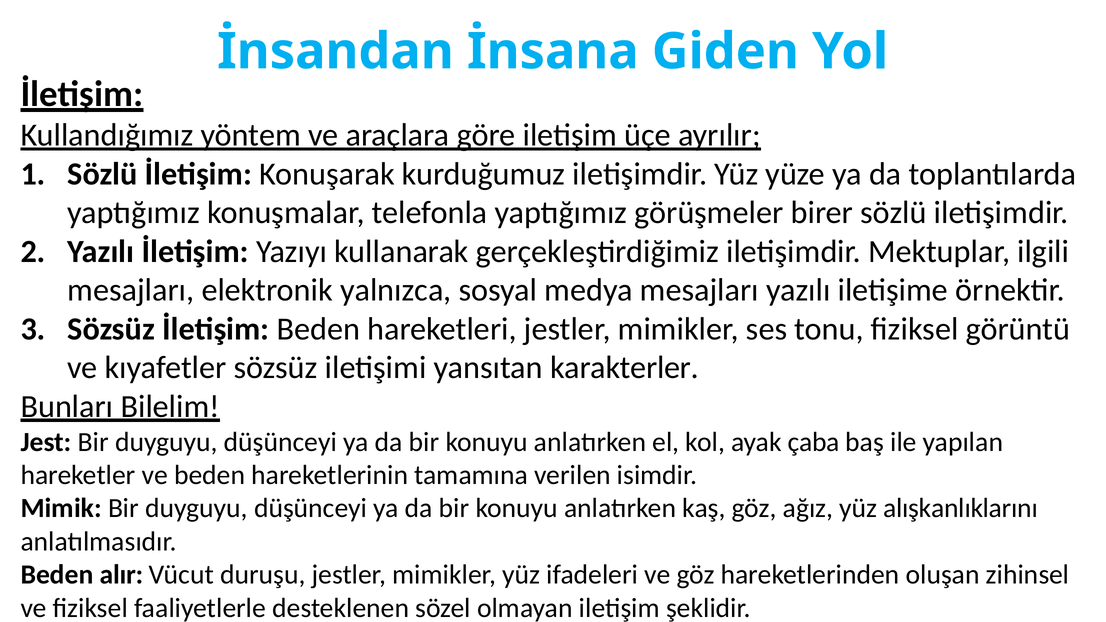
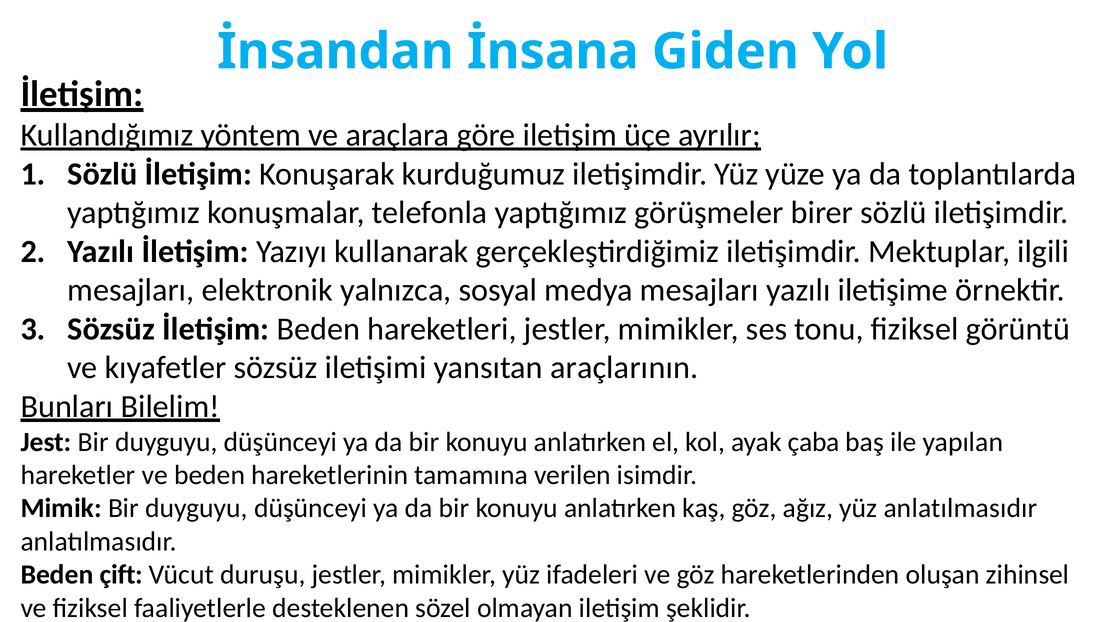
karakterler: karakterler -> araçlarının (624, 368)
yüz alışkanlıklarını: alışkanlıklarını -> anlatılmasıdır (960, 508)
alır: alır -> çift (121, 575)
